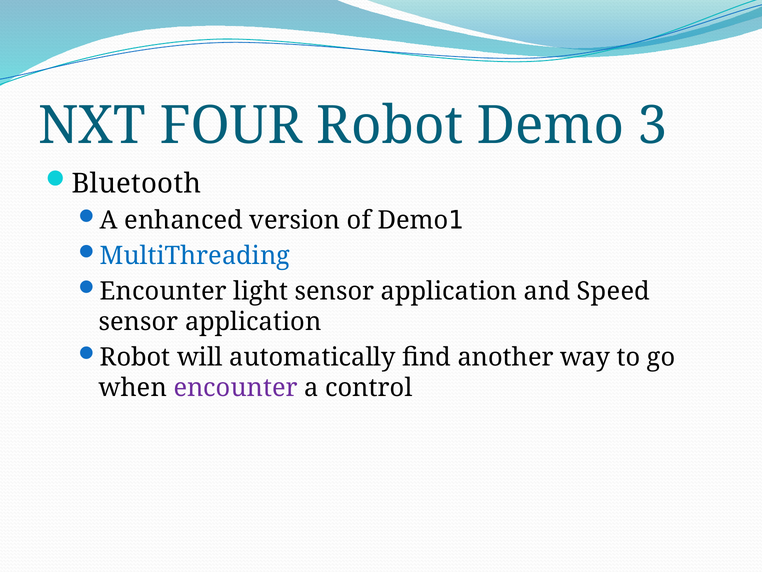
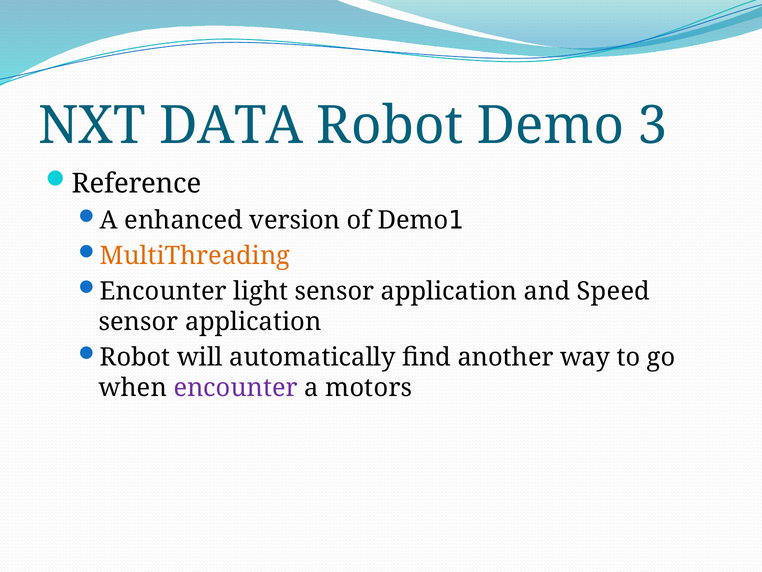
FOUR: FOUR -> DATA (231, 126)
Bluetooth: Bluetooth -> Reference (137, 183)
MultiThreading colour: blue -> orange (195, 256)
control: control -> motors (369, 388)
